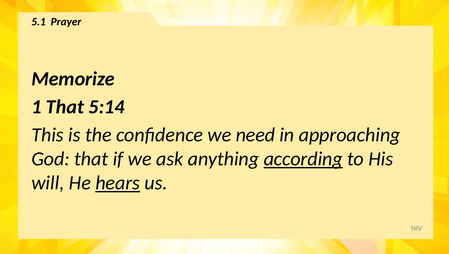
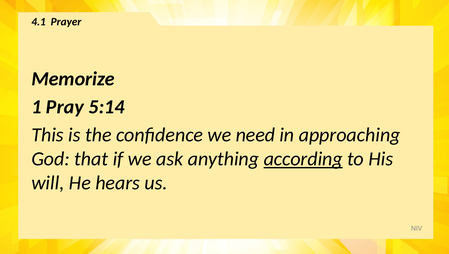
5.1: 5.1 -> 4.1 (39, 22)
1 That: That -> Pray (65, 107)
hears underline: present -> none (118, 183)
